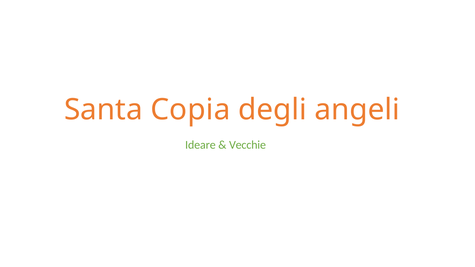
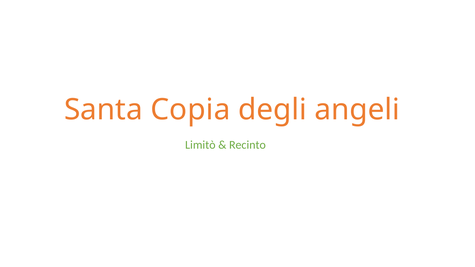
Ideare: Ideare -> Limitò (200, 145)
Vecchie: Vecchie -> Recinto (247, 145)
